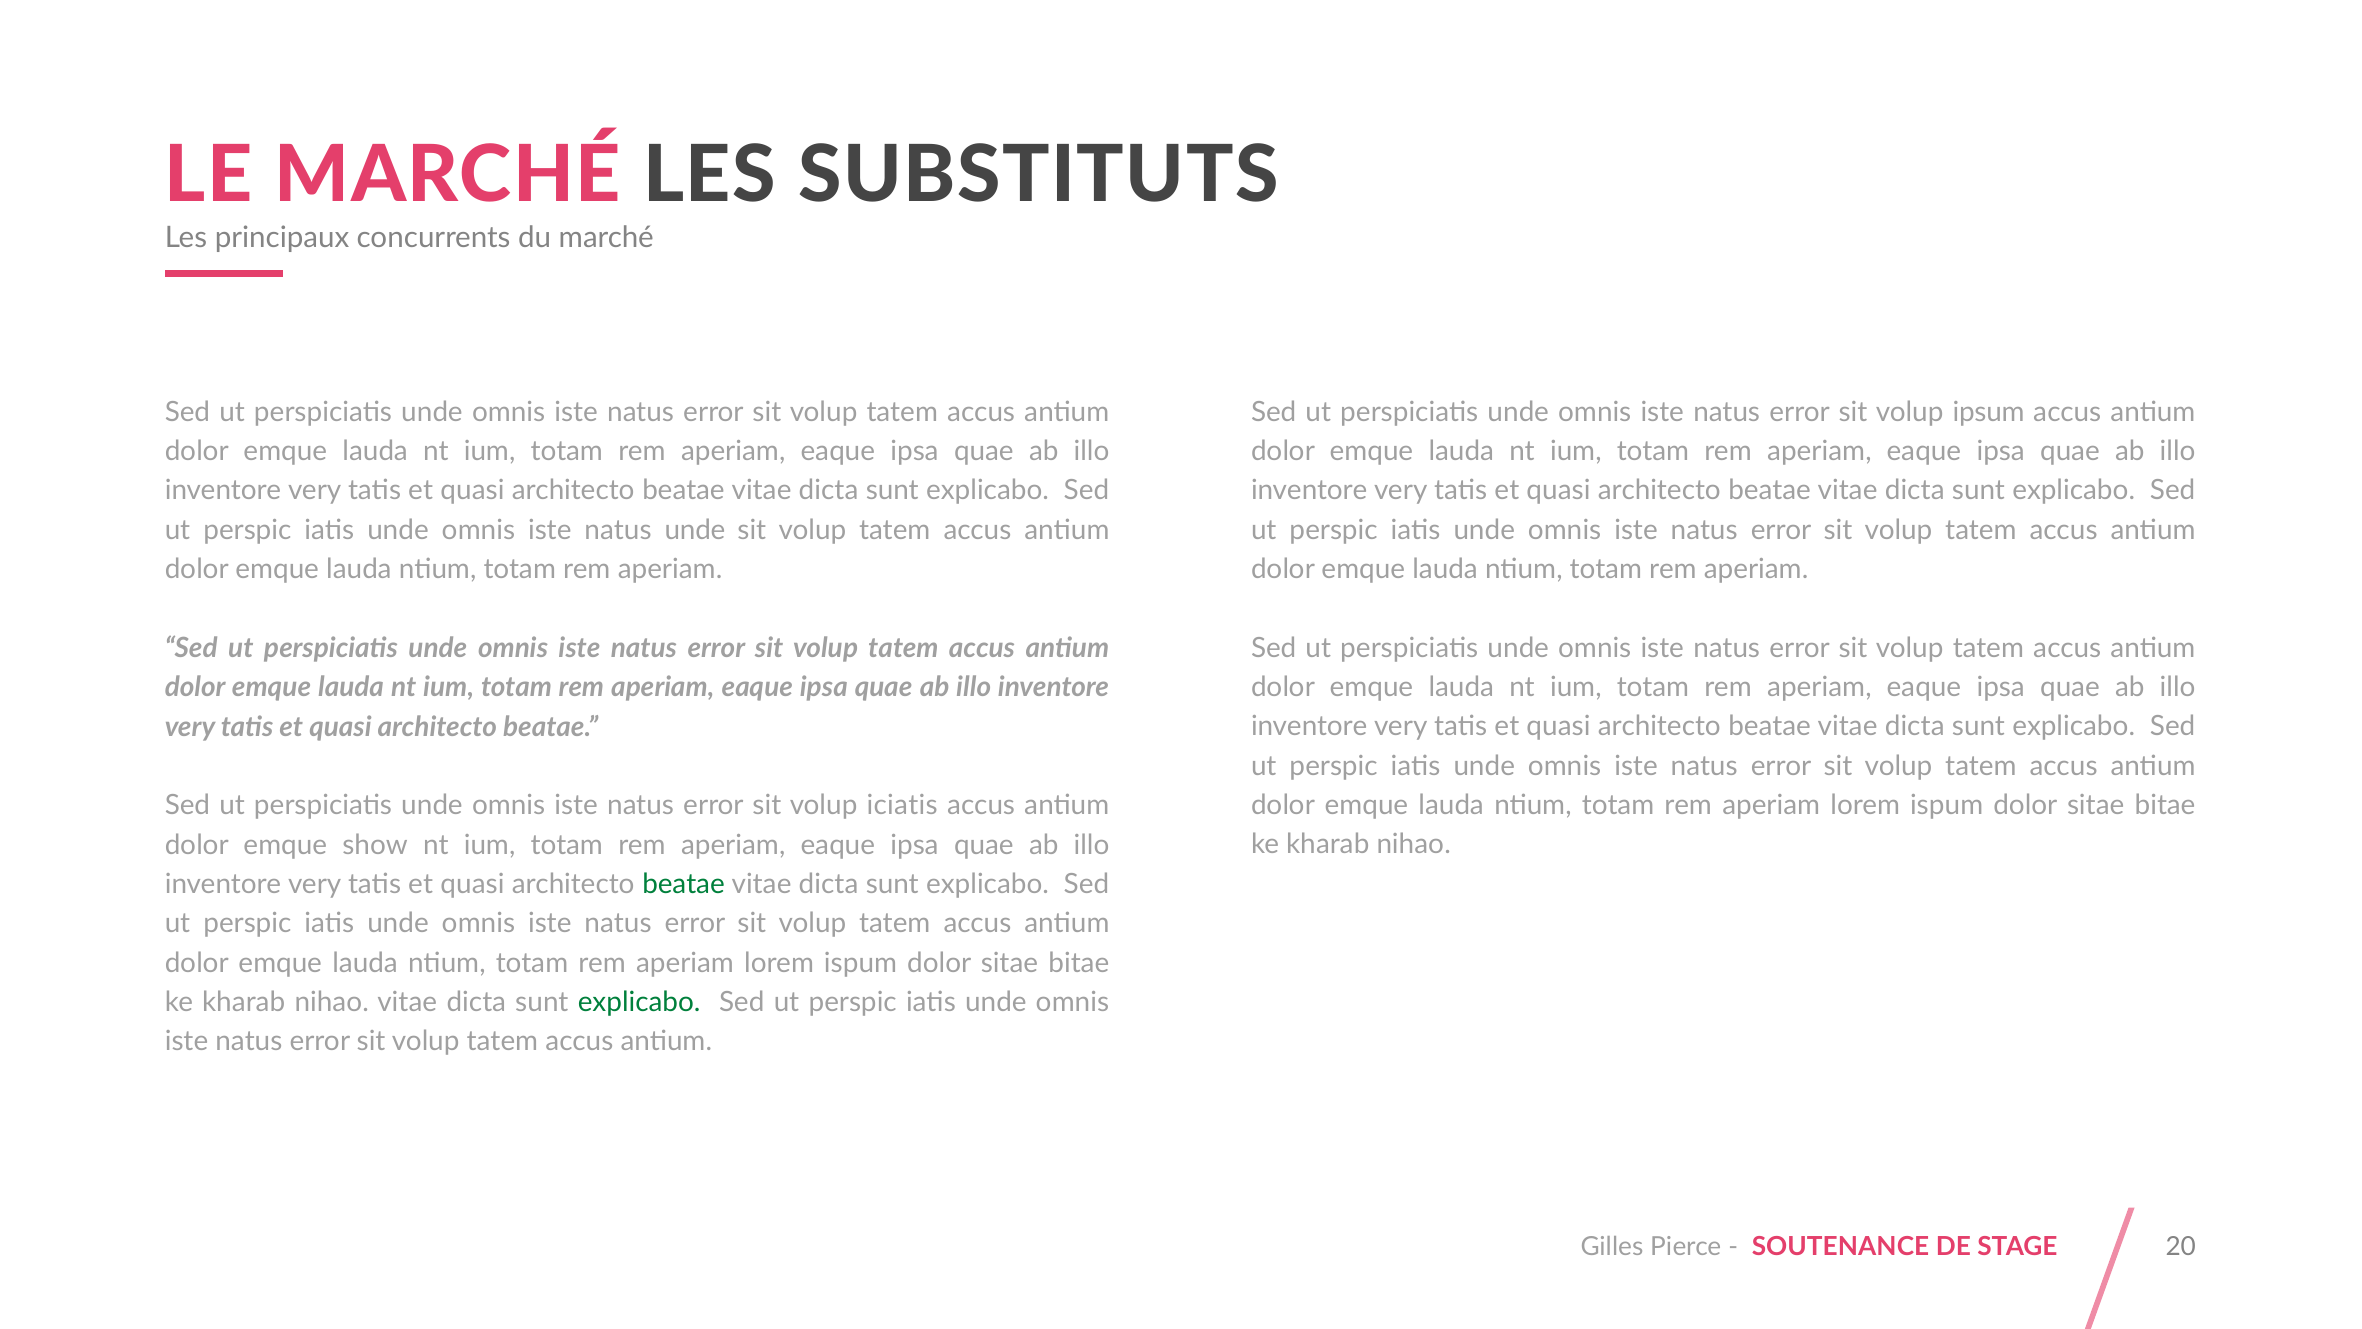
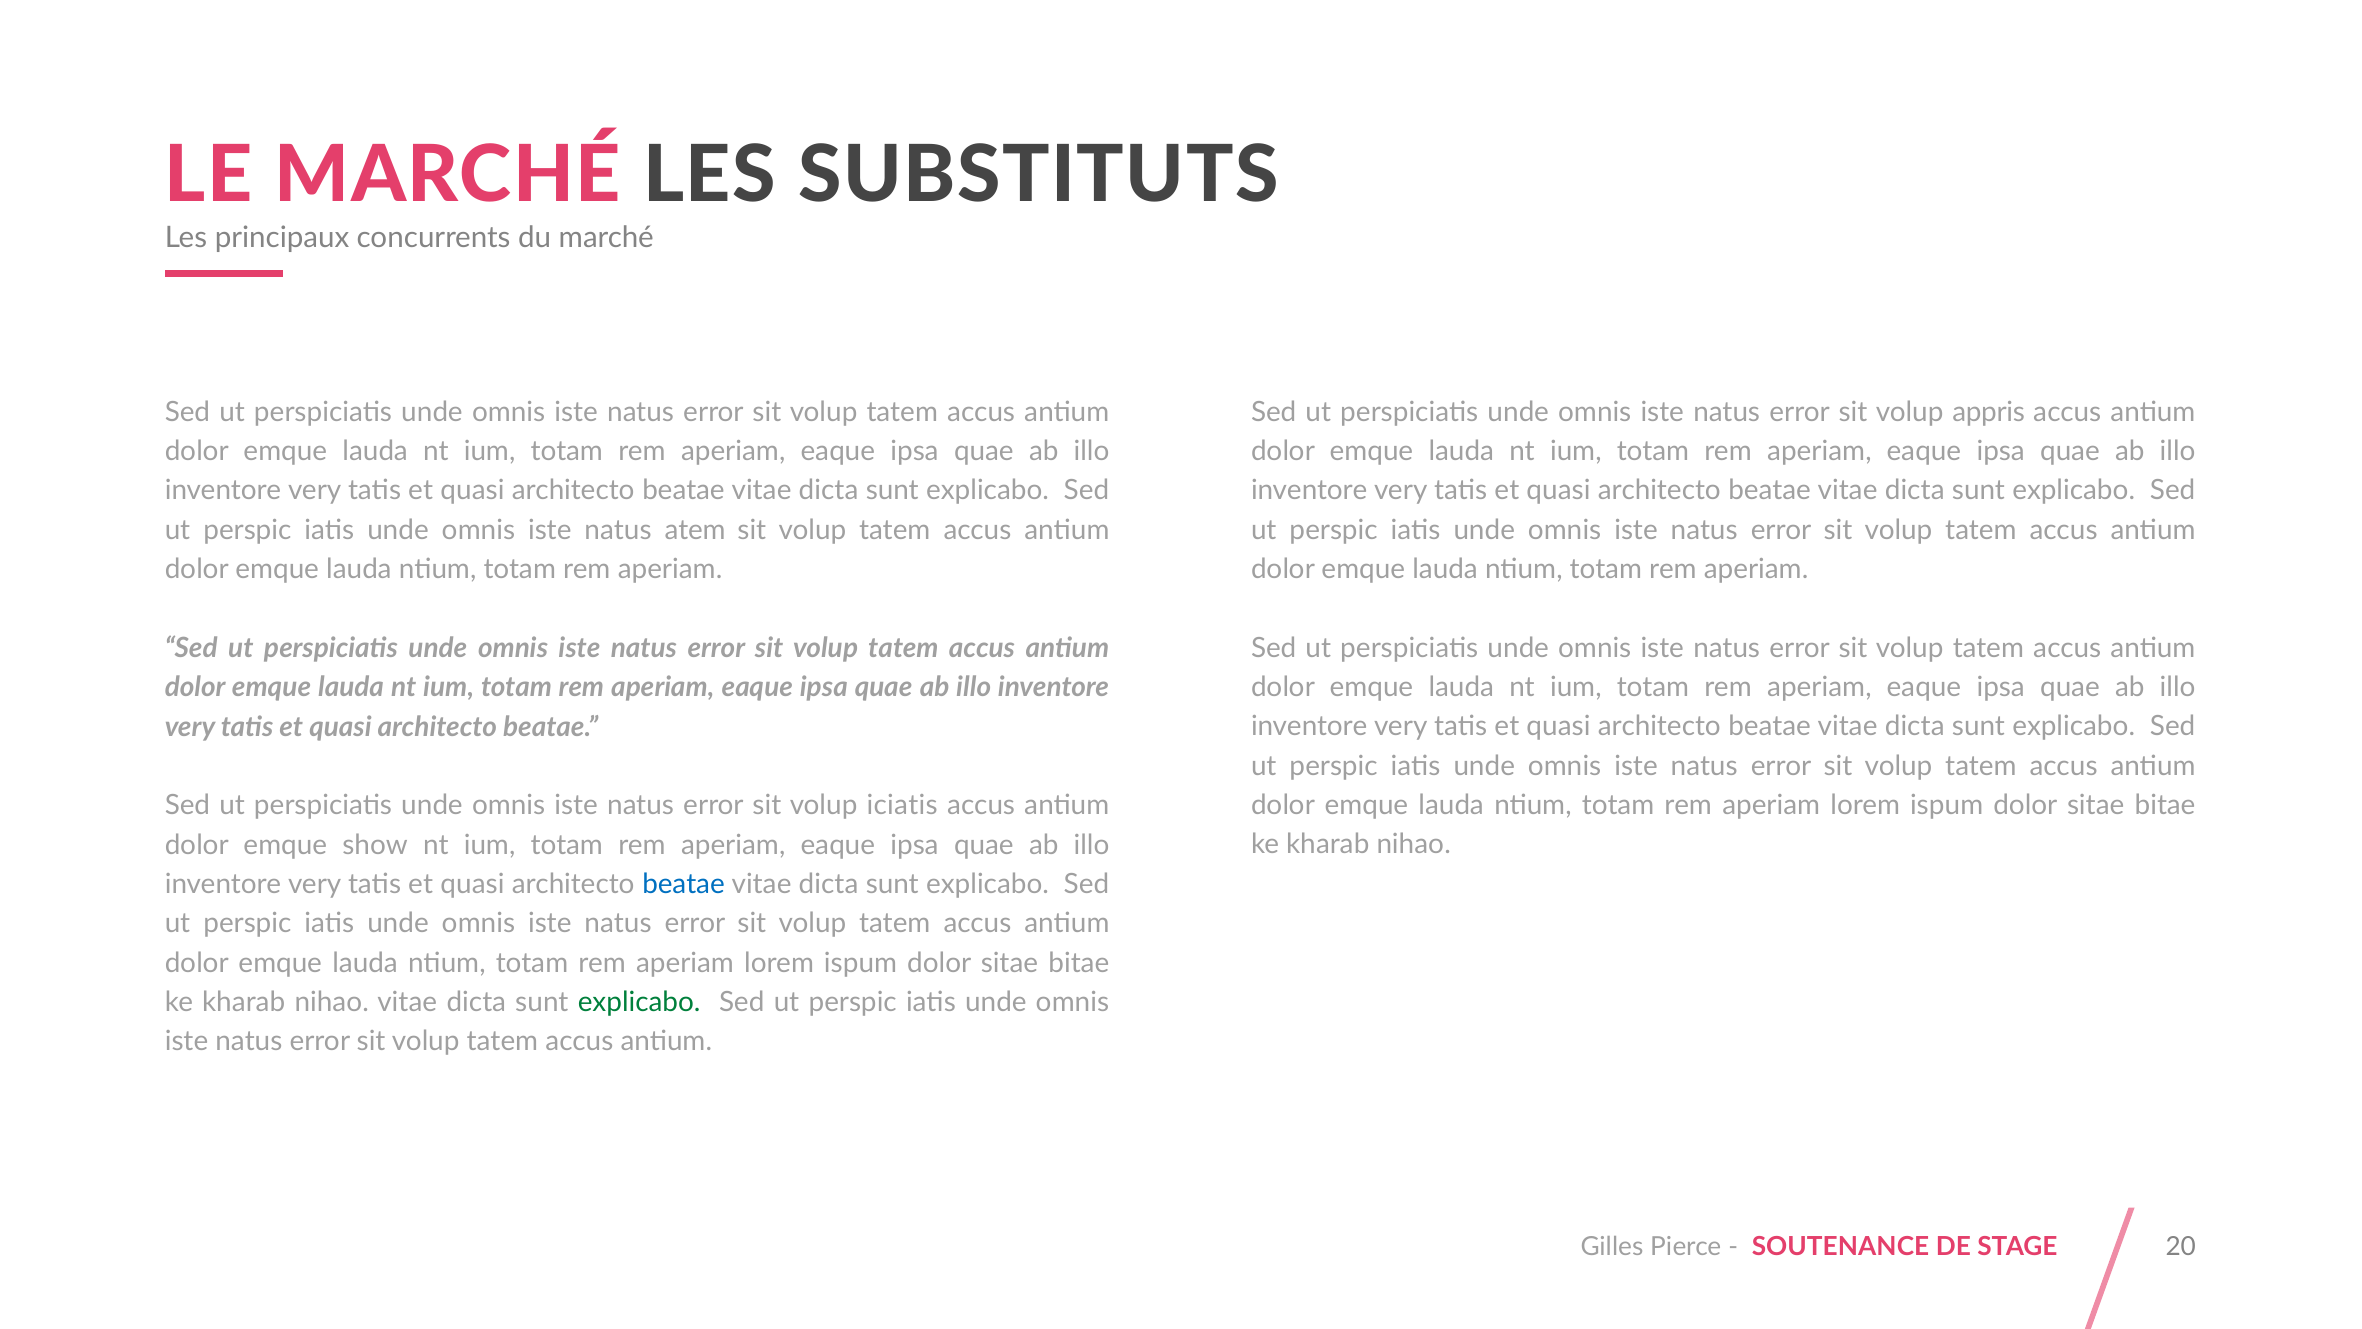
ipsum: ipsum -> appris (1989, 412)
natus unde: unde -> atem (695, 530)
beatae colour: green -> blue (684, 884)
